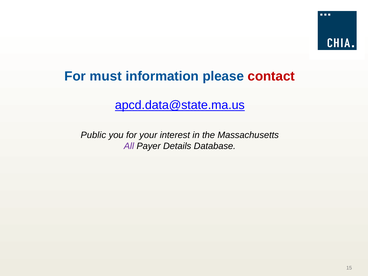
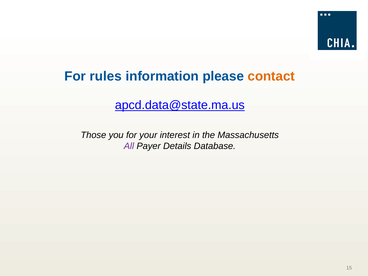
must: must -> rules (106, 76)
contact colour: red -> orange (271, 76)
Public: Public -> Those (93, 135)
